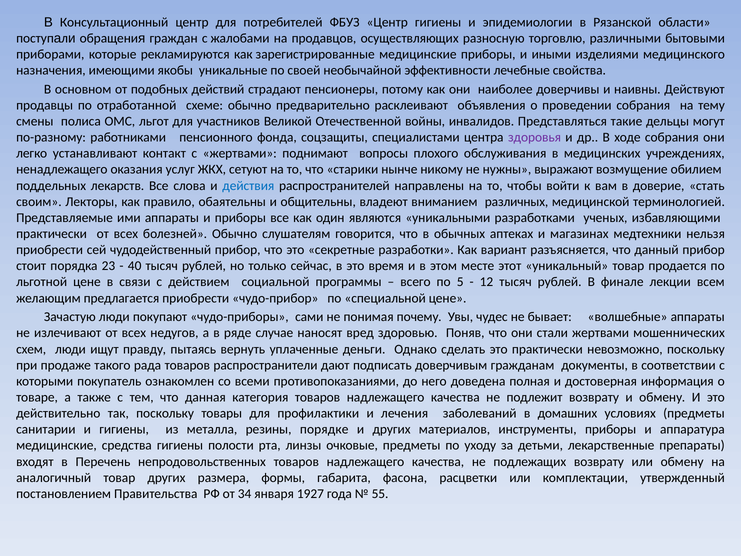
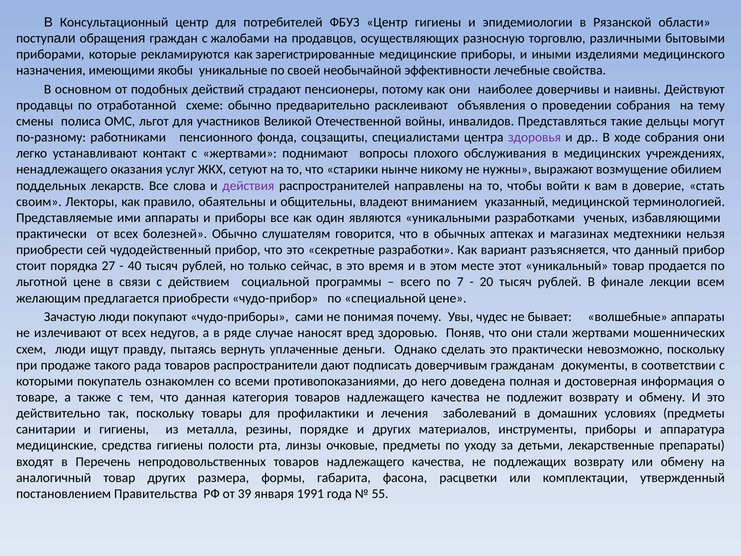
действия colour: blue -> purple (248, 185)
различных: различных -> указанный (517, 202)
23: 23 -> 27 (108, 266)
5: 5 -> 7 (460, 282)
12: 12 -> 20 (486, 282)
34: 34 -> 39 (245, 494)
1927: 1927 -> 1991 (310, 494)
